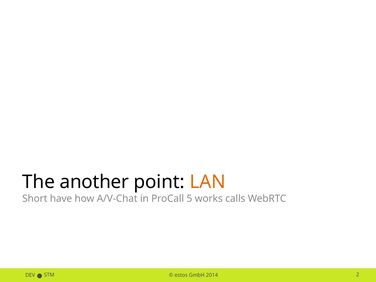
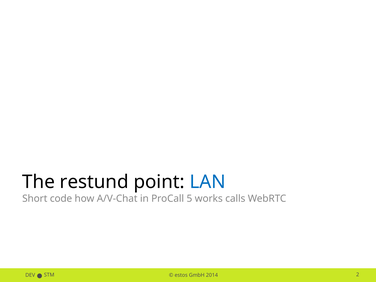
another: another -> restund (94, 182)
LAN colour: orange -> blue (208, 182)
have: have -> code (61, 198)
